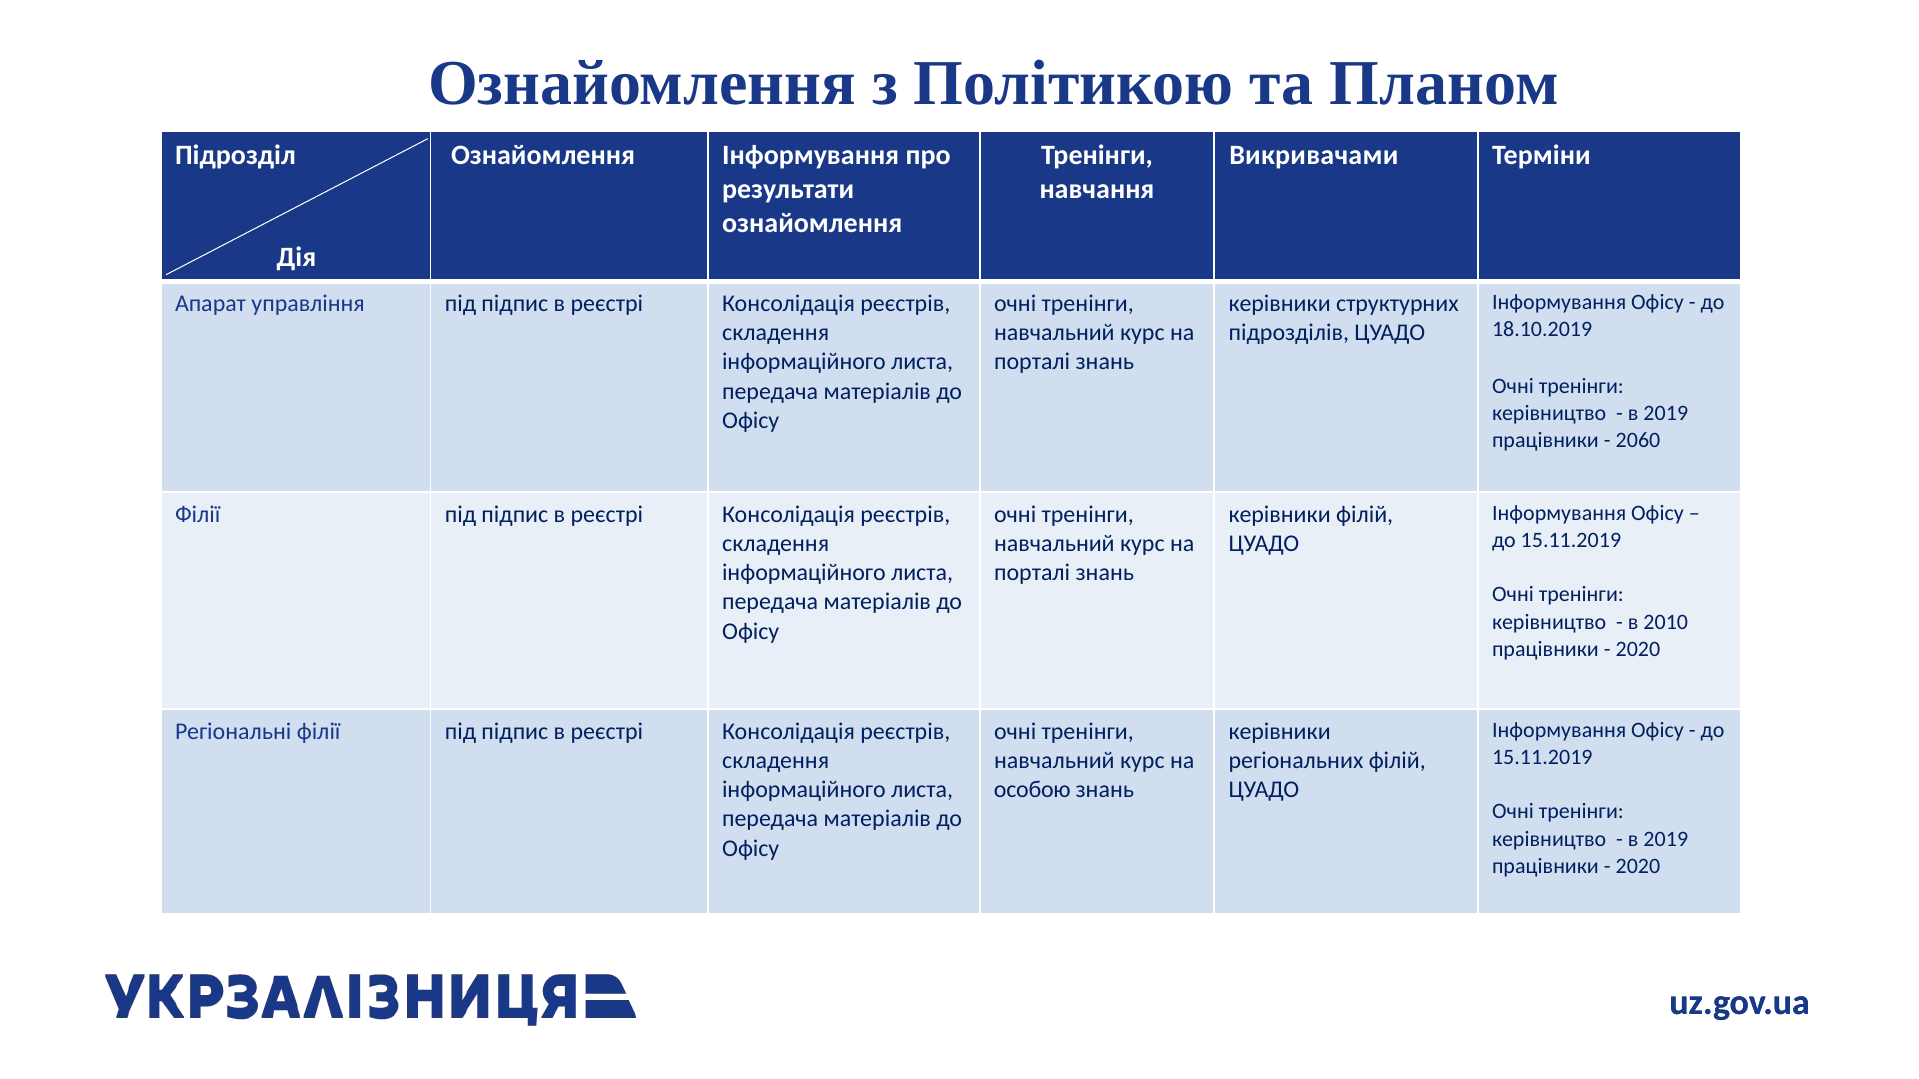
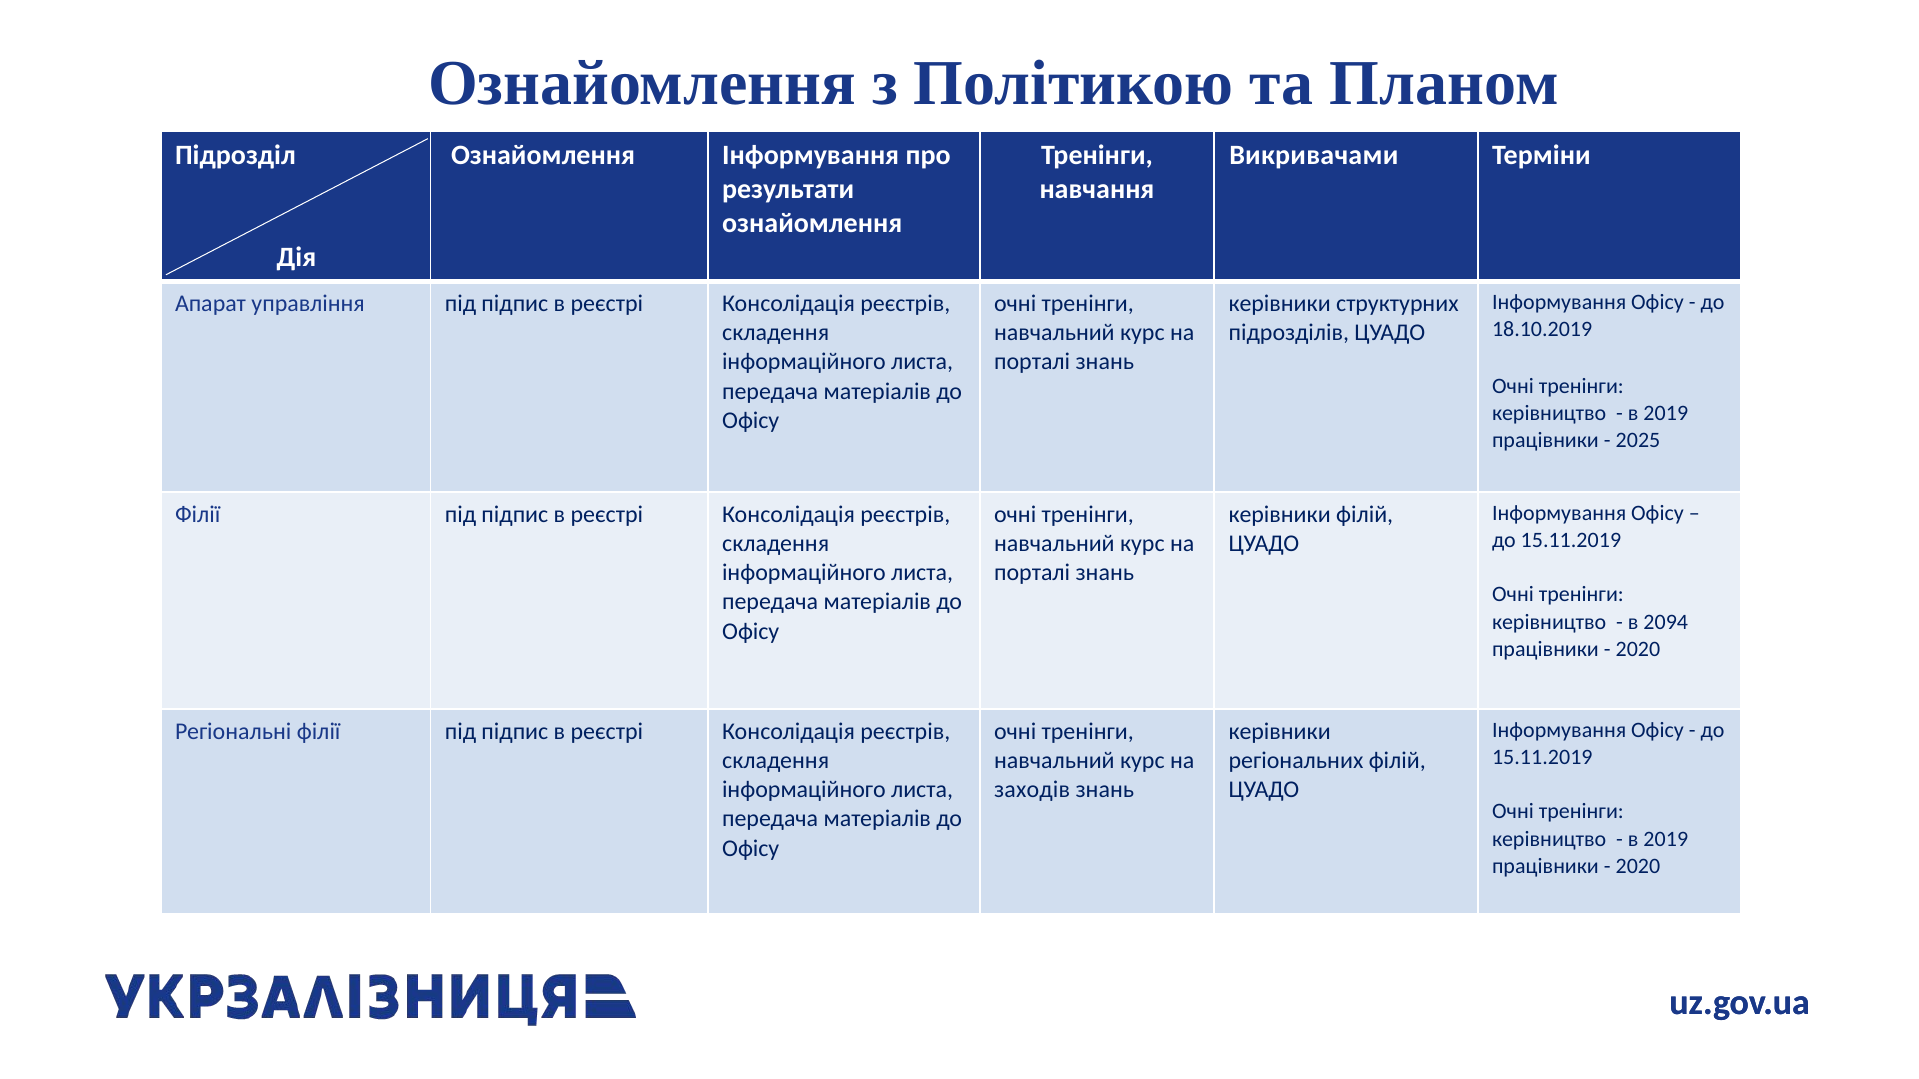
2060: 2060 -> 2025 (1638, 440)
2010: 2010 -> 2094 (1666, 622)
особою: особою -> заходів (1032, 790)
